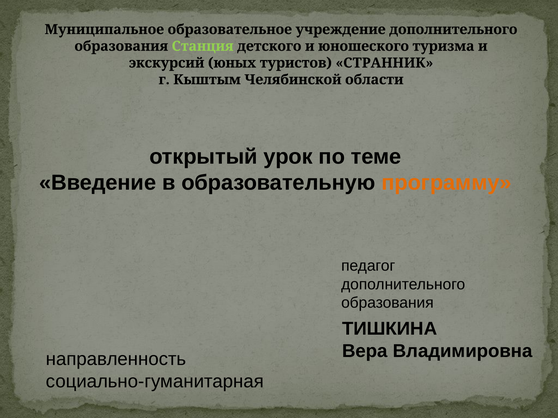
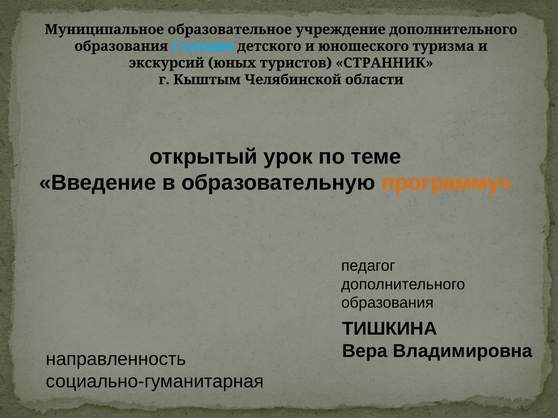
Станция colour: light green -> light blue (203, 46)
